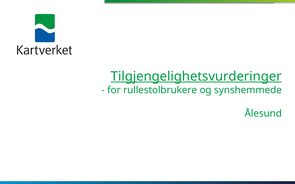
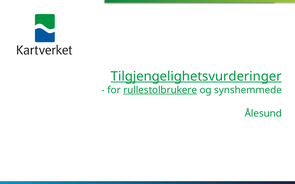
rullestolbrukere underline: none -> present (160, 90)
